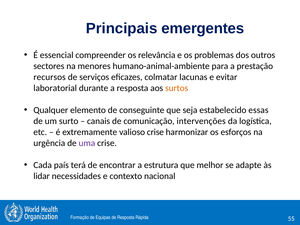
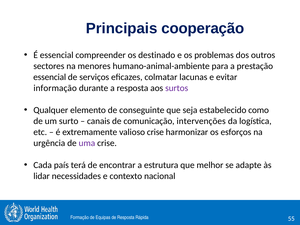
emergentes: emergentes -> cooperação (203, 28)
relevância: relevância -> destinado (157, 55)
recursos: recursos -> essencial (50, 77)
laboratorial: laboratorial -> informação (55, 88)
surtos colour: orange -> purple (177, 88)
essas: essas -> como (259, 110)
